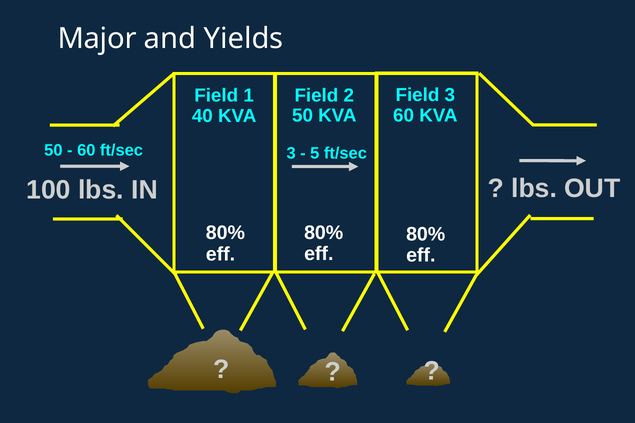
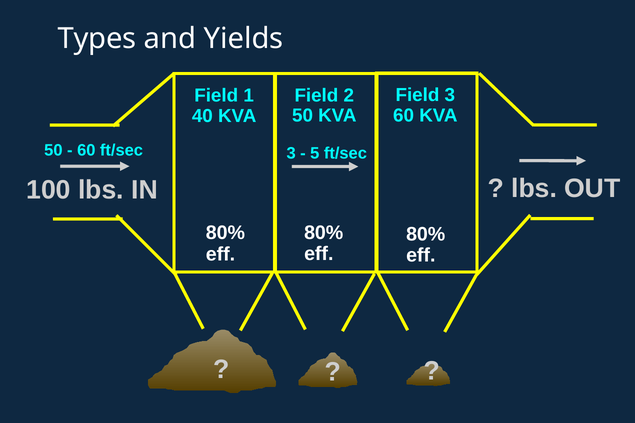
Major: Major -> Types (97, 38)
